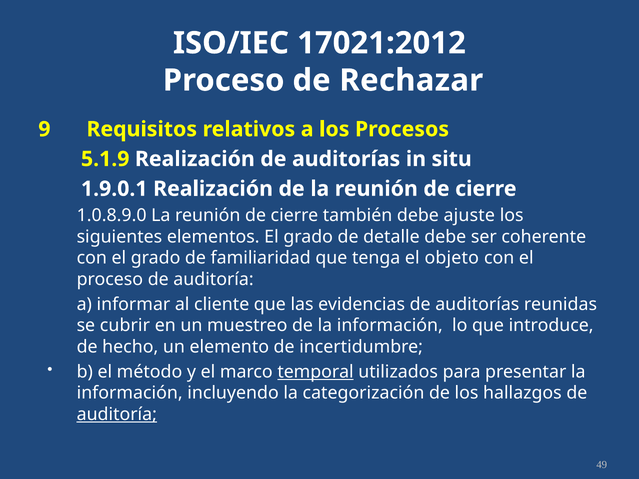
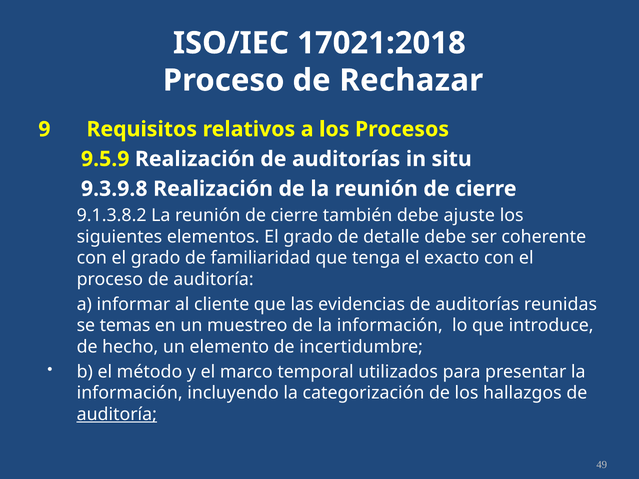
17021:2012: 17021:2012 -> 17021:2018 (381, 43)
5.1.9: 5.1.9 -> 9.5.9 (105, 159)
1.9.0.1: 1.9.0.1 -> 9.3.9.8 (114, 189)
1.0.8.9.0: 1.0.8.9.0 -> 9.1.3.8.2 (112, 216)
objeto: objeto -> exacto (452, 258)
cubrir: cubrir -> temas (125, 326)
temporal underline: present -> none (316, 372)
